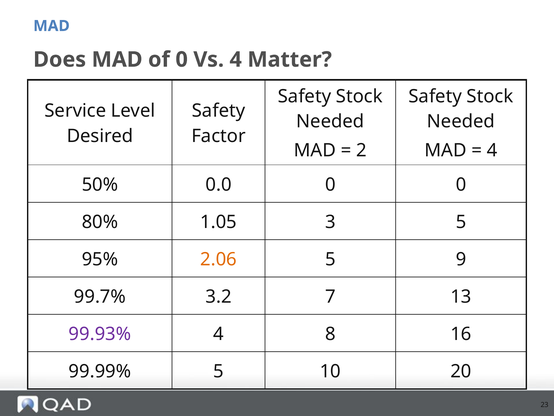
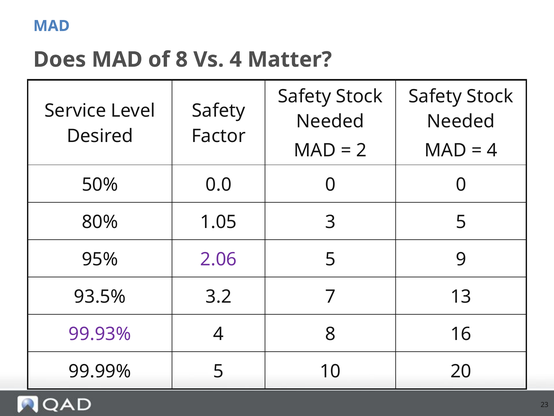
of 0: 0 -> 8 (182, 59)
2.06 colour: orange -> purple (219, 259)
99.7%: 99.7% -> 93.5% (100, 296)
